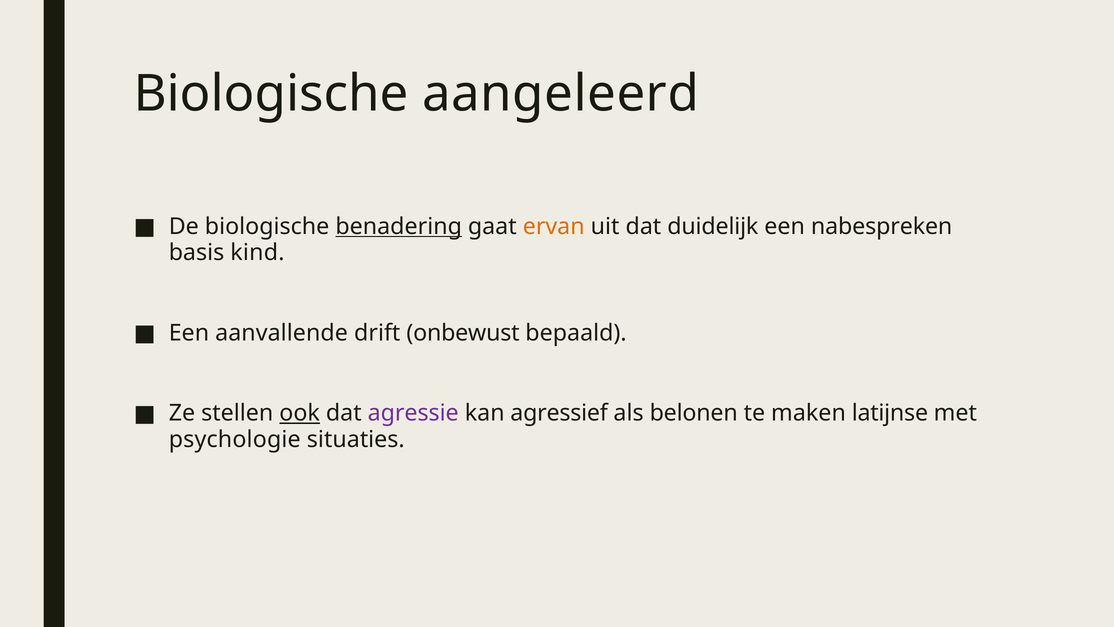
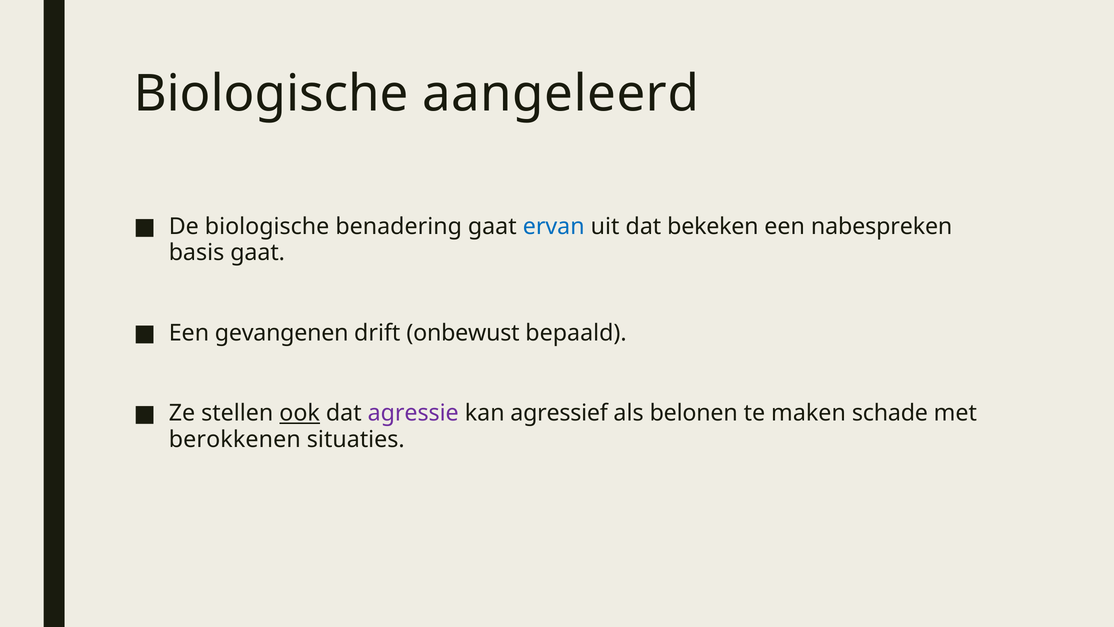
benadering underline: present -> none (399, 226)
ervan colour: orange -> blue (554, 226)
duidelijk: duidelijk -> bekeken (713, 226)
basis kind: kind -> gaat (258, 253)
aanvallende: aanvallende -> gevangenen (282, 333)
latijnse: latijnse -> schade (890, 413)
psychologie: psychologie -> berokkenen (235, 439)
